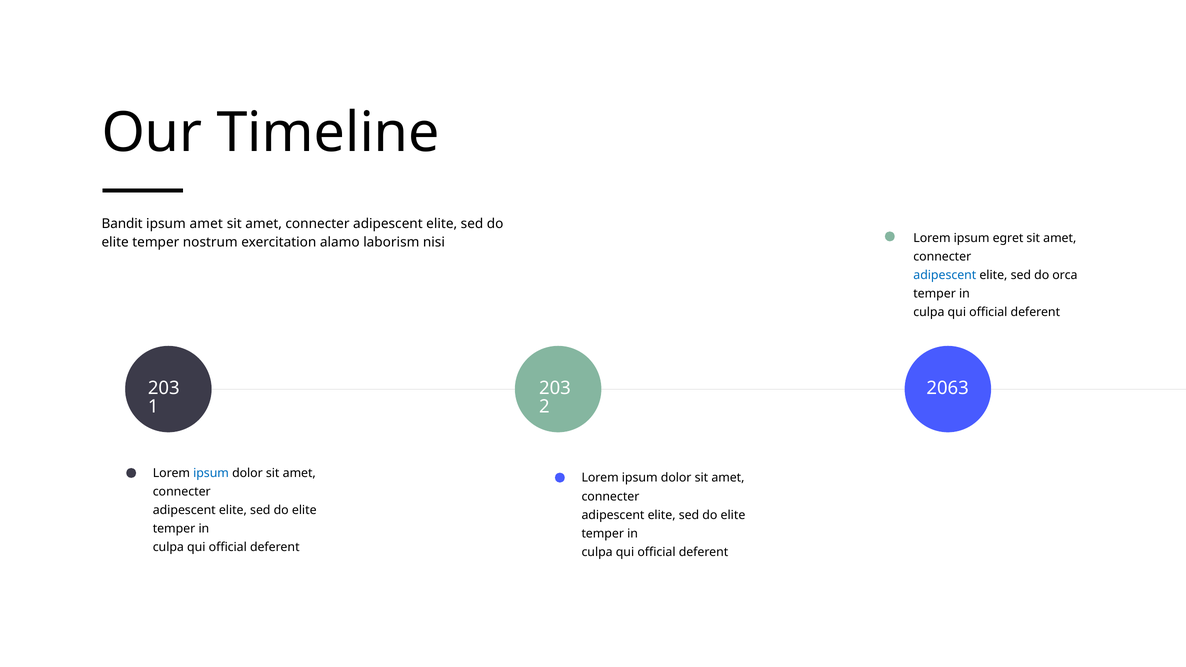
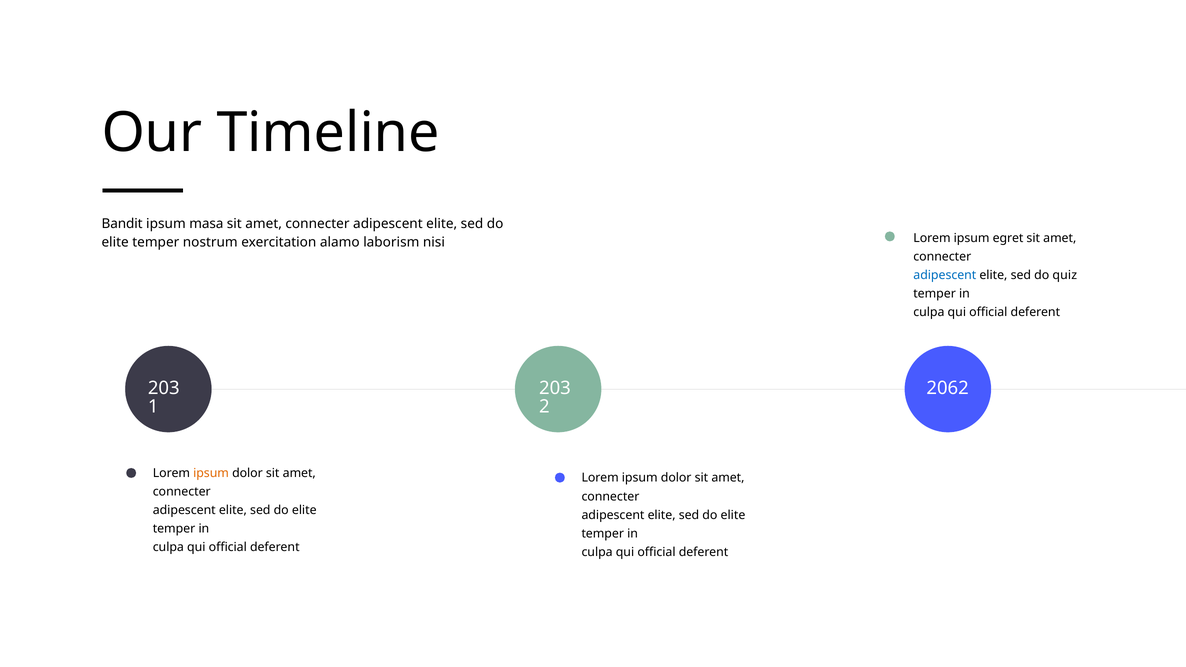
ipsum amet: amet -> masa (206, 224)
orca: orca -> quiz (1065, 275)
2063: 2063 -> 2062 (948, 388)
ipsum colour: blue -> orange (211, 473)
